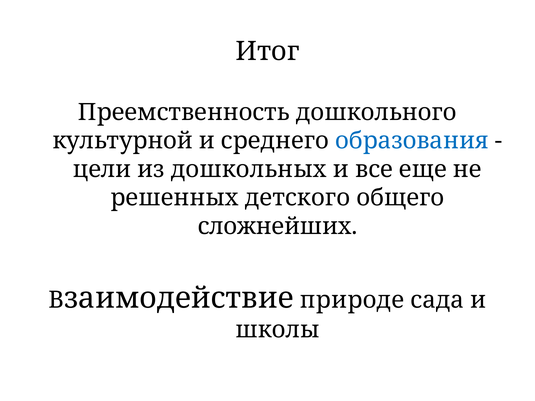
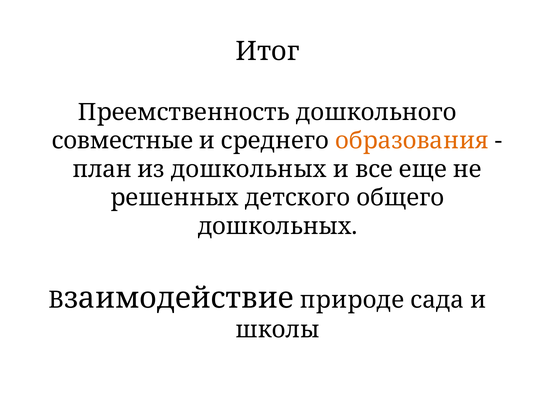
культурной: культурной -> совместные (123, 141)
образования colour: blue -> orange (412, 141)
цели: цели -> план (102, 169)
сложнейших: сложнейших -> дошкольных (278, 226)
